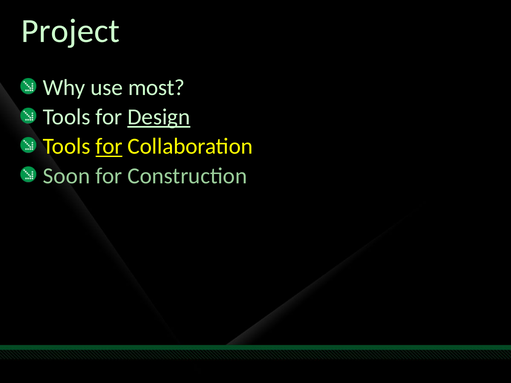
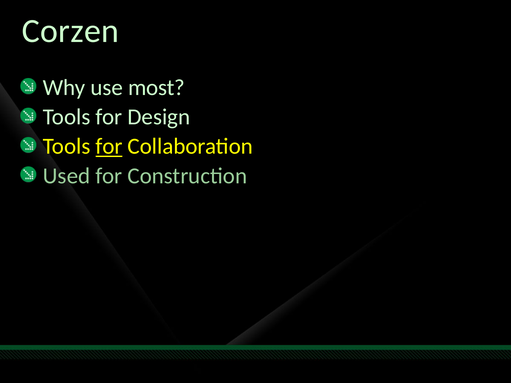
Project: Project -> Corzen (70, 31)
Design underline: present -> none (159, 117)
Soon: Soon -> Used (67, 176)
